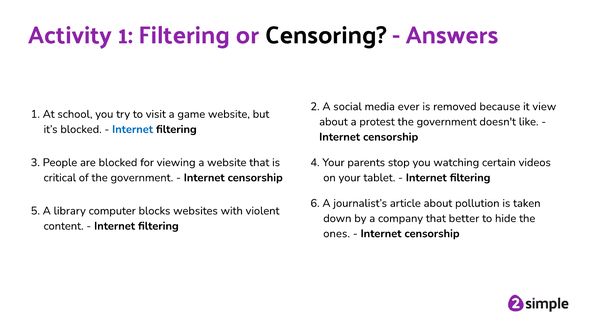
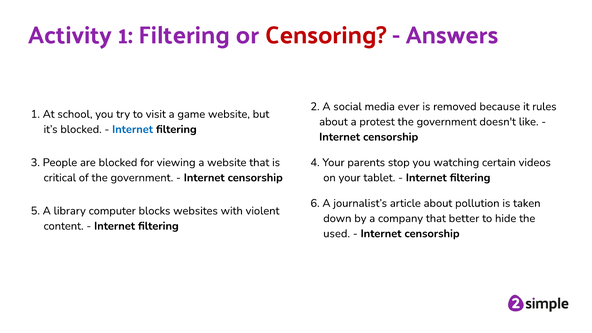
Censoring colour: black -> red (326, 35)
view: view -> rules (544, 107)
ones: ones -> used (337, 234)
